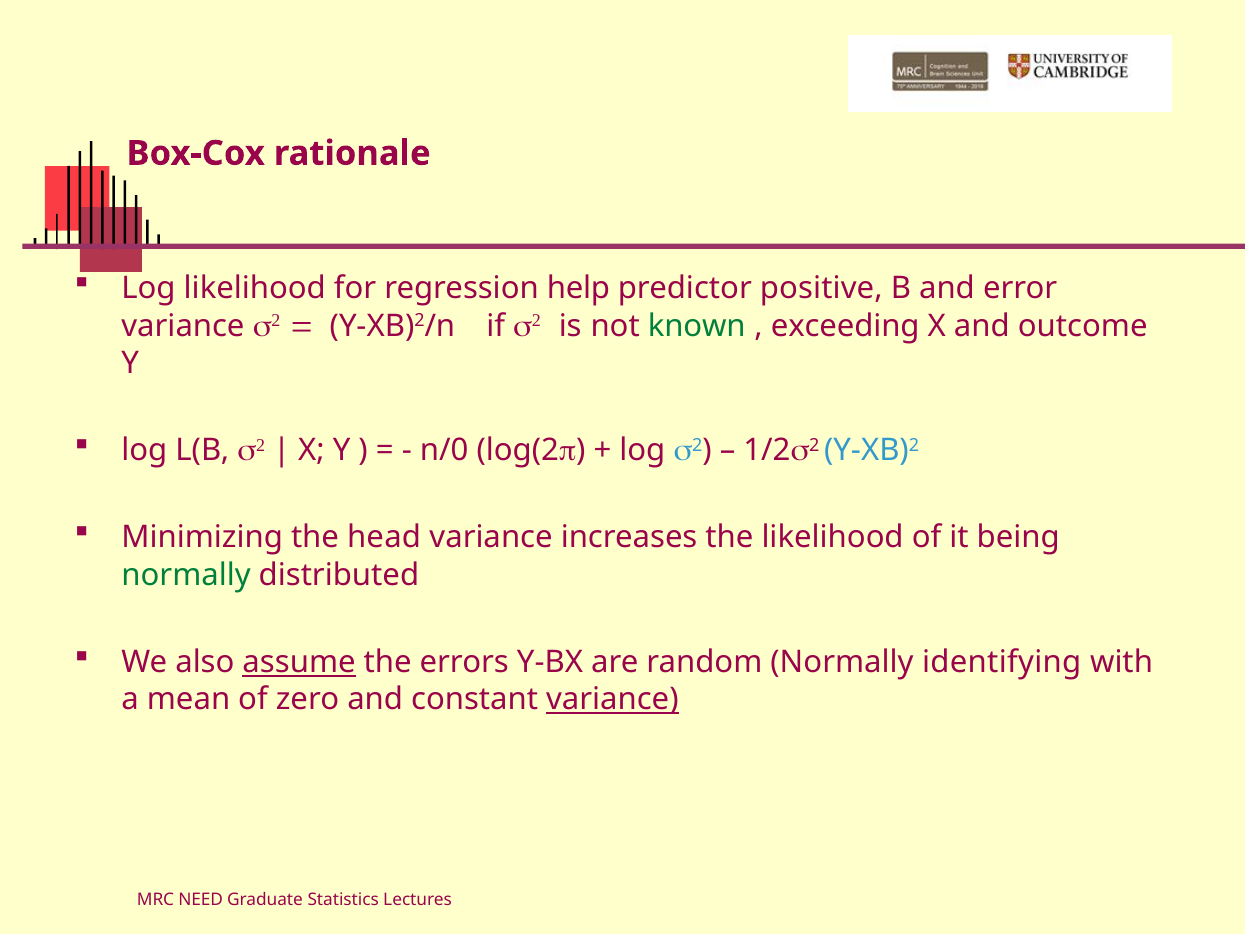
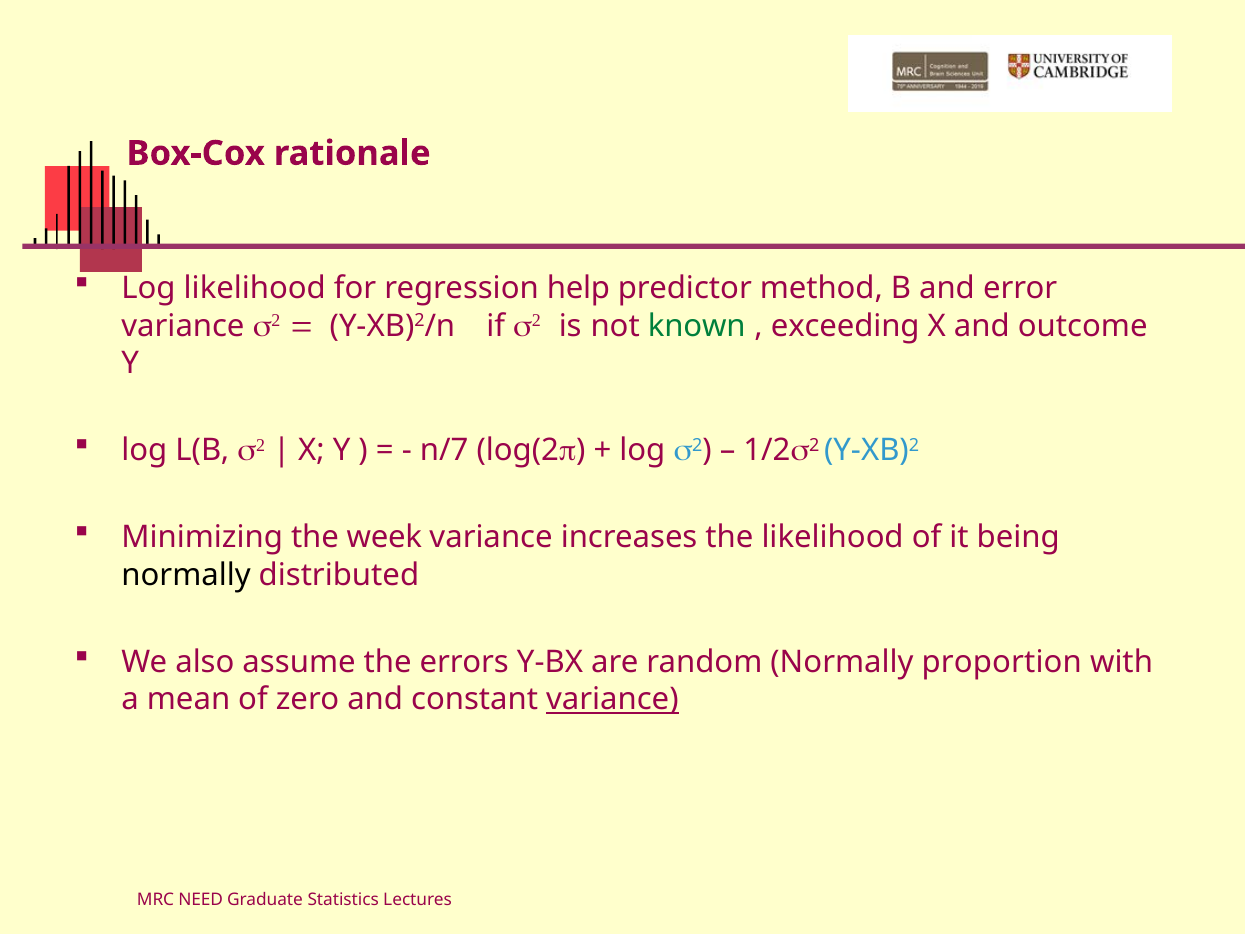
positive: positive -> method (821, 289)
n/0: n/0 -> n/7 (444, 450)
head: head -> week (384, 538)
normally colour: green -> black (186, 575)
assume underline: present -> none (299, 662)
identifying: identifying -> proportion (1002, 662)
